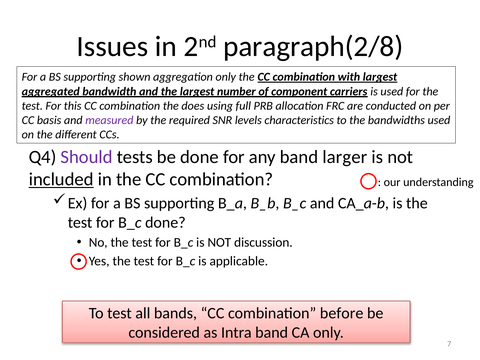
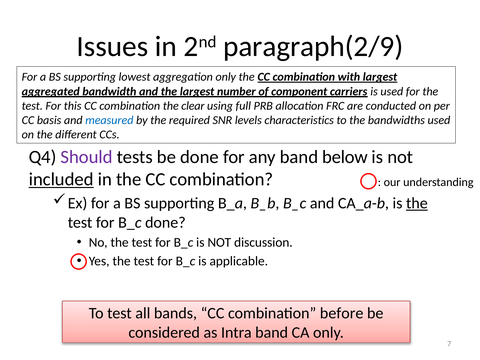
paragraph(2/8: paragraph(2/8 -> paragraph(2/9 (313, 46)
shown: shown -> lowest (135, 77)
does: does -> clear (193, 106)
measured colour: purple -> blue (109, 120)
larger: larger -> below (345, 157)
the underline: none -> present (417, 203)
